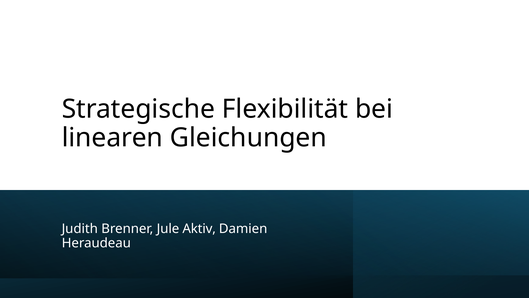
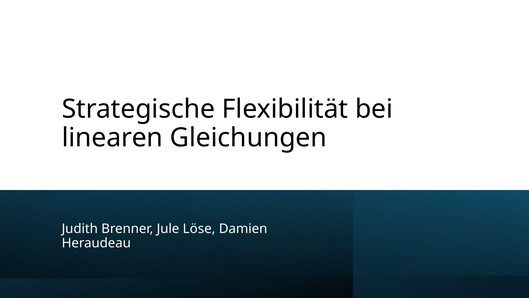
Aktiv: Aktiv -> Löse (199, 228)
